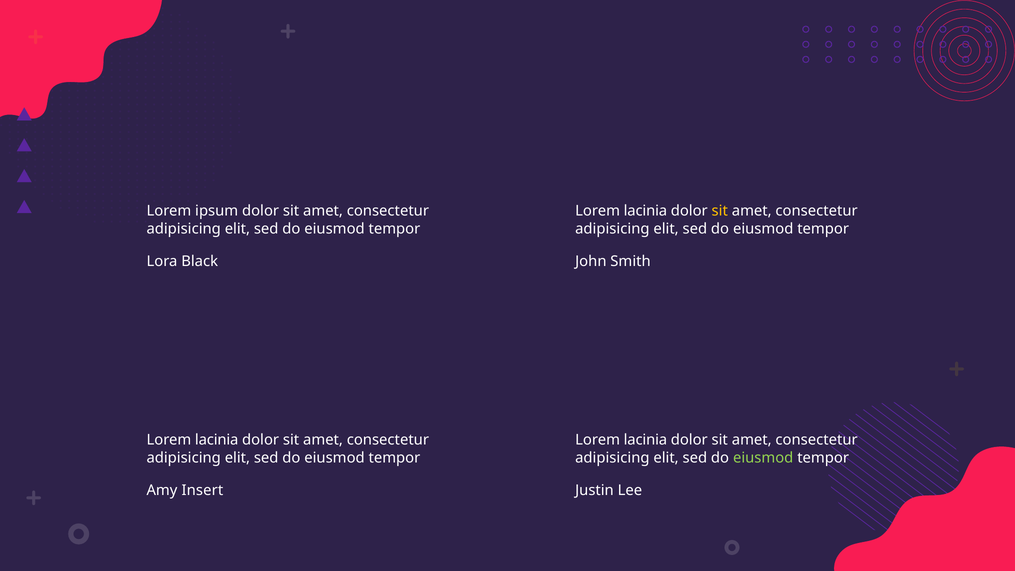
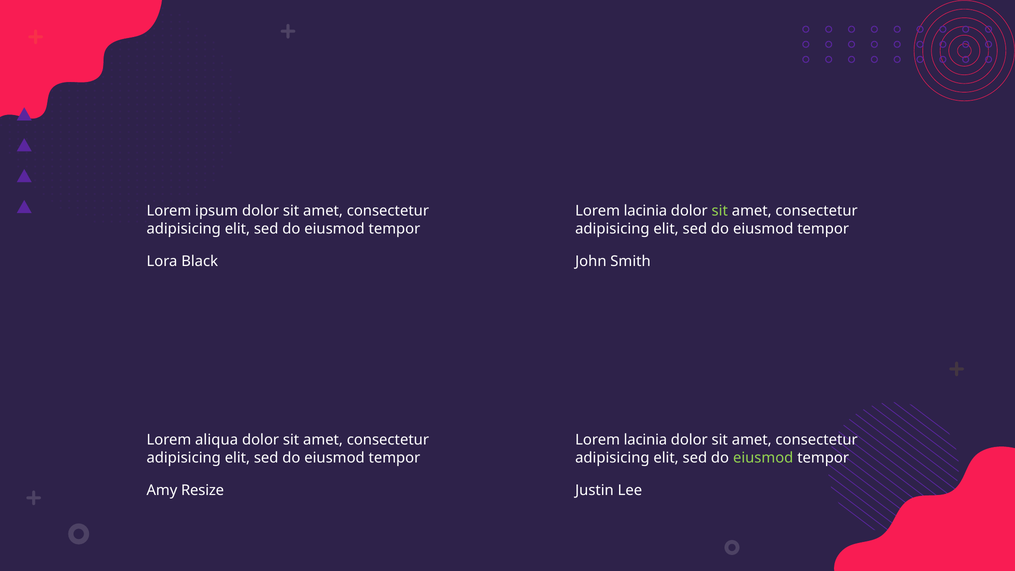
sit colour: yellow -> light green (720, 211)
lacinia: lacinia -> aliqua (217, 440)
Insert: Insert -> Resize (203, 490)
